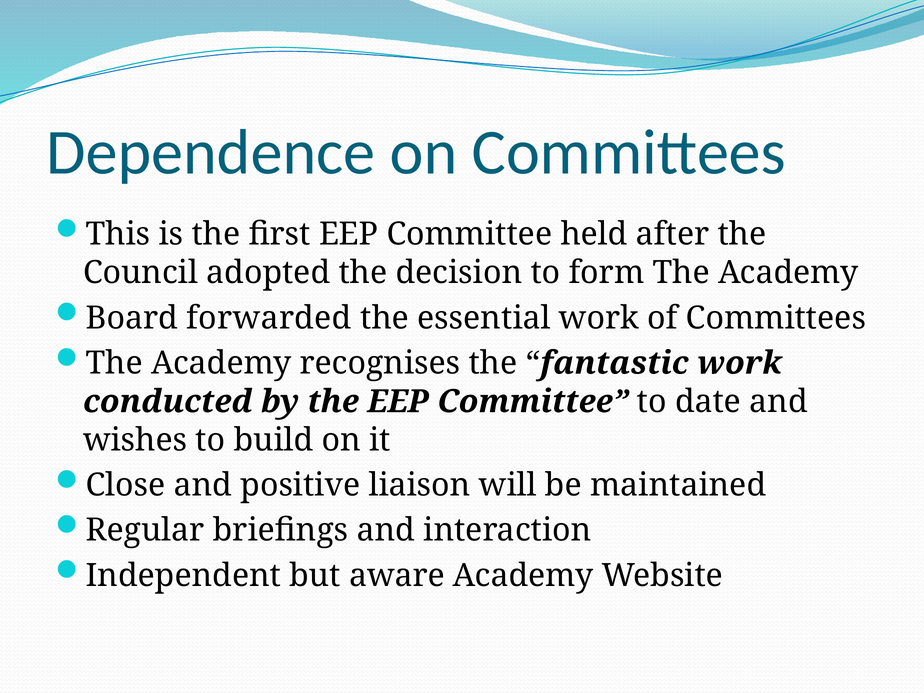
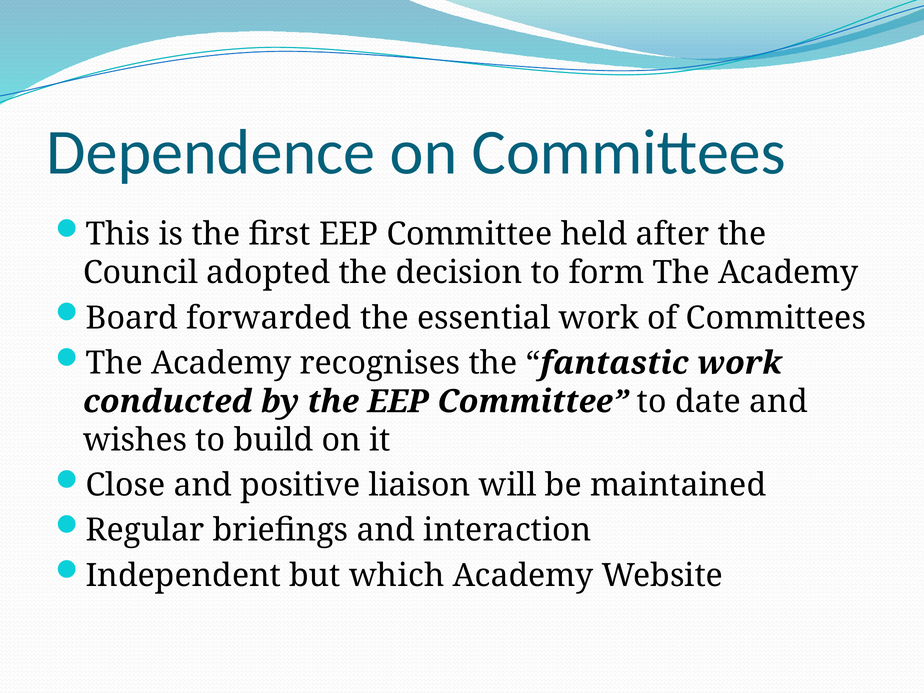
aware: aware -> which (397, 575)
